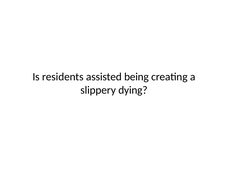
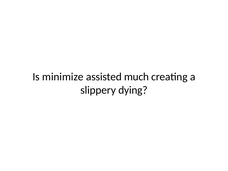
residents: residents -> minimize (63, 77)
being: being -> much (136, 77)
